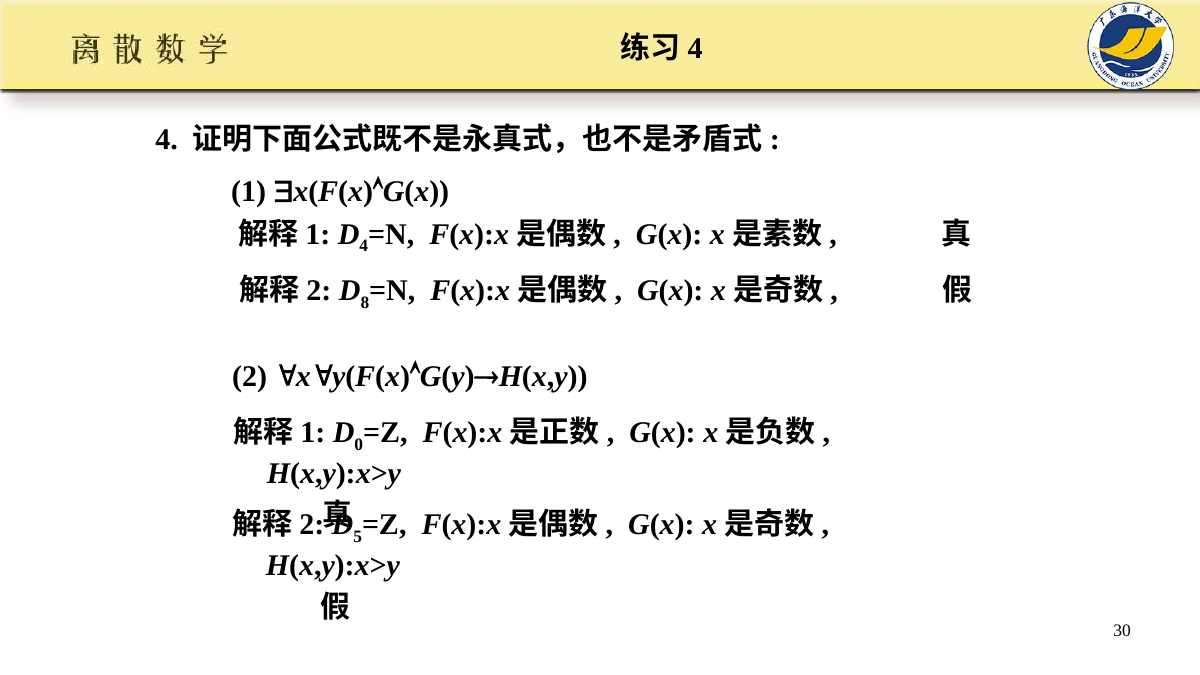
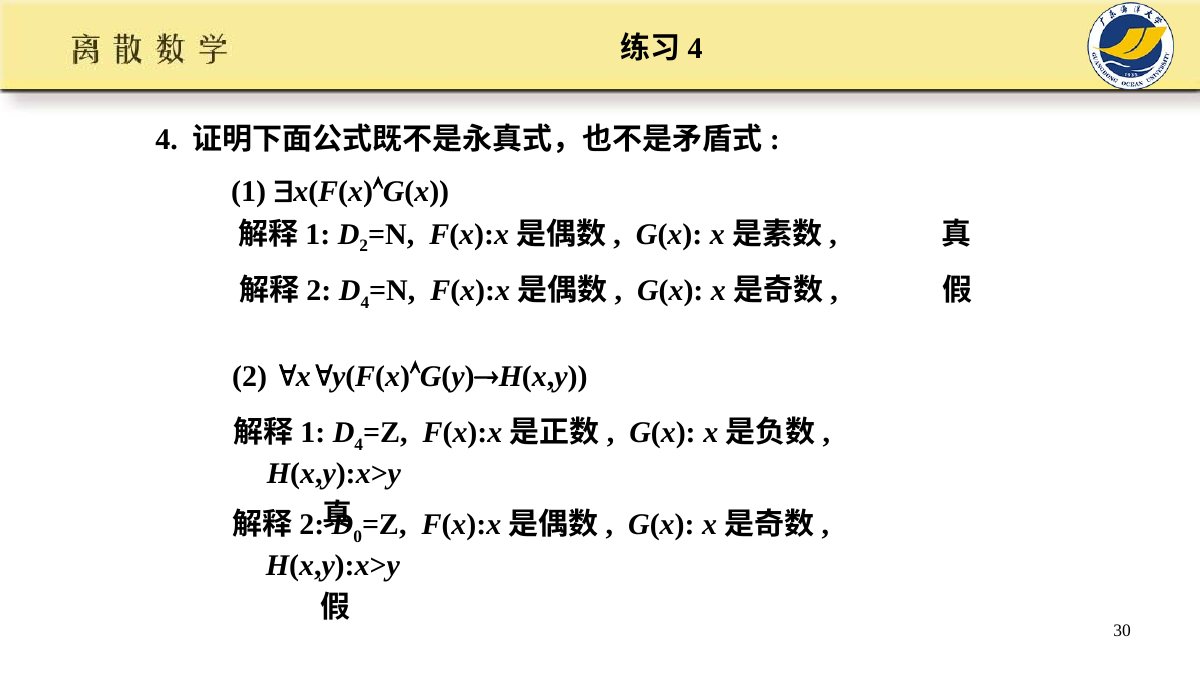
4: 4 -> 2 (364, 246)
8: 8 -> 4 (365, 303)
0: 0 -> 4 (359, 444)
5: 5 -> 0 (358, 537)
